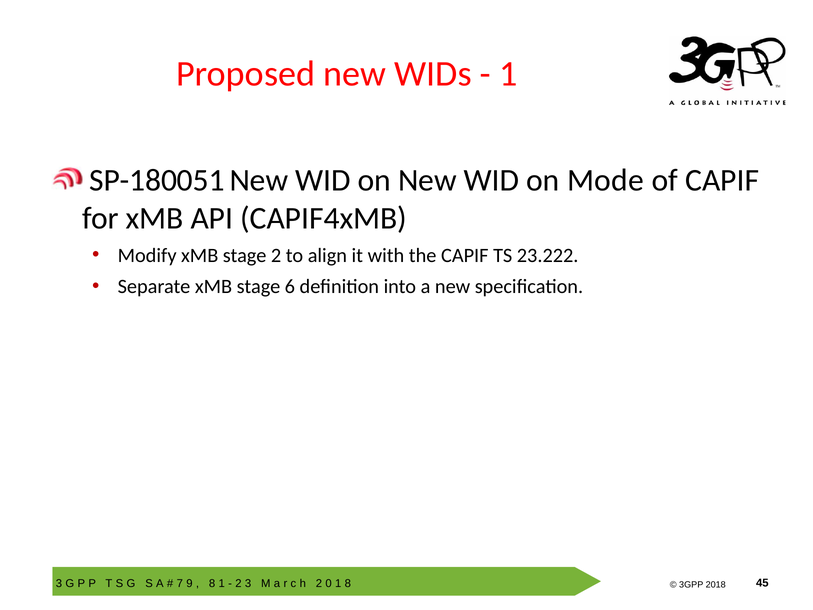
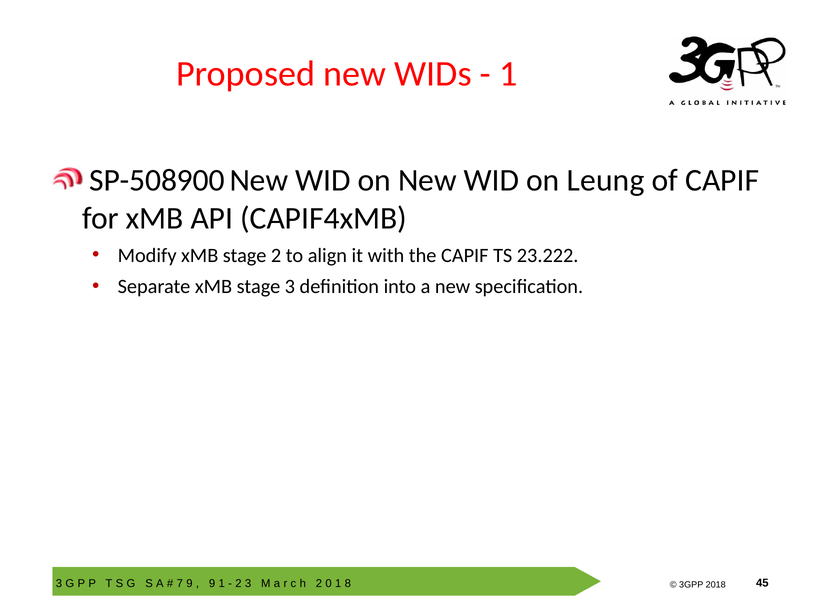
SP-180051: SP-180051 -> SP-508900 (157, 180)
Mode: Mode -> Leung (606, 180)
stage 6: 6 -> 3 (290, 286)
8: 8 -> 9 (212, 583)
